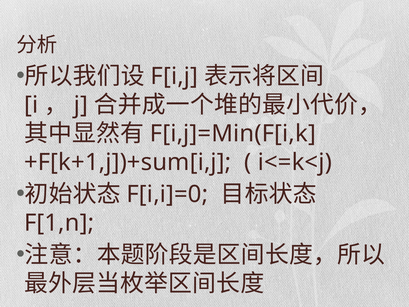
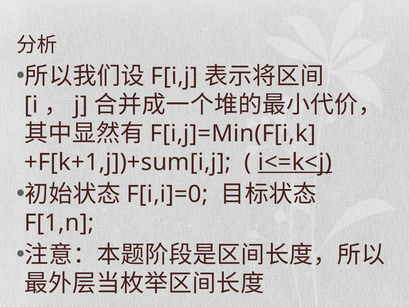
i<=k<j underline: none -> present (295, 162)
